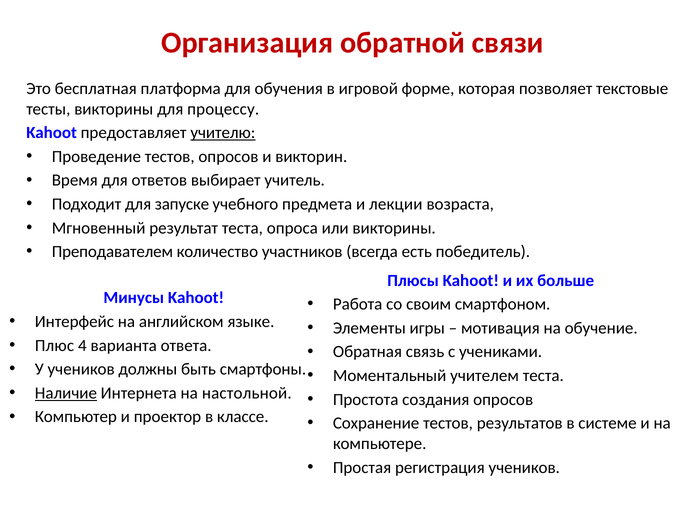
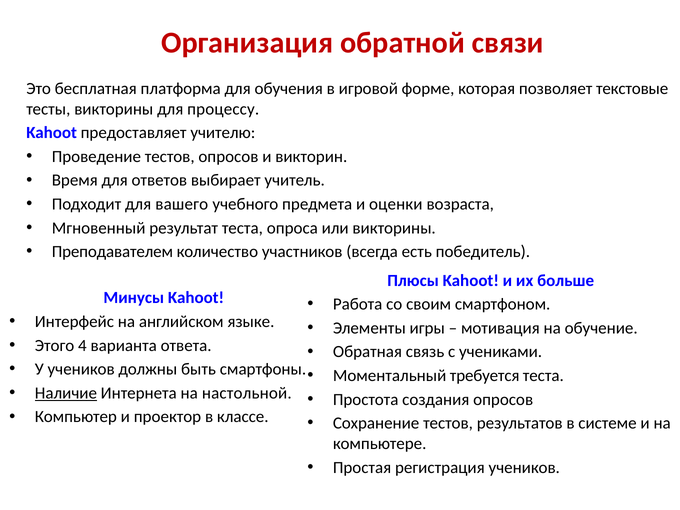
учителю underline: present -> none (223, 133)
запуске: запуске -> вашего (182, 204)
лекции: лекции -> оценки (396, 204)
Плюс: Плюс -> Этого (55, 345)
учителем: учителем -> требуется (485, 376)
